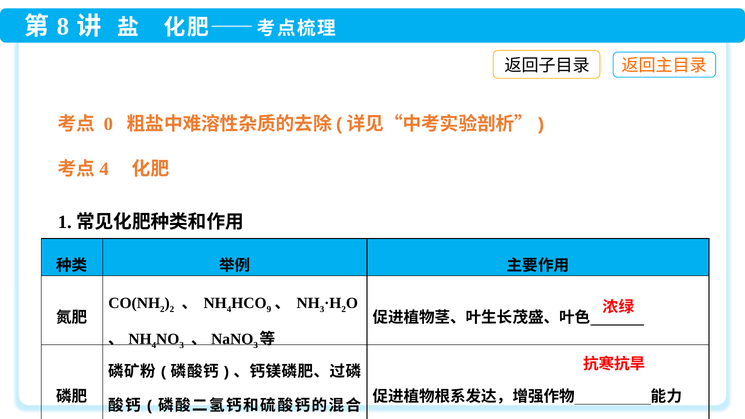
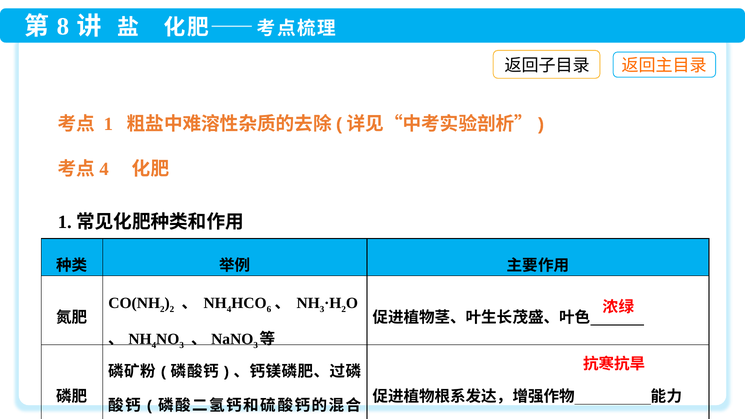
0: 0 -> 1 (108, 124)
9: 9 -> 6 (269, 309)
